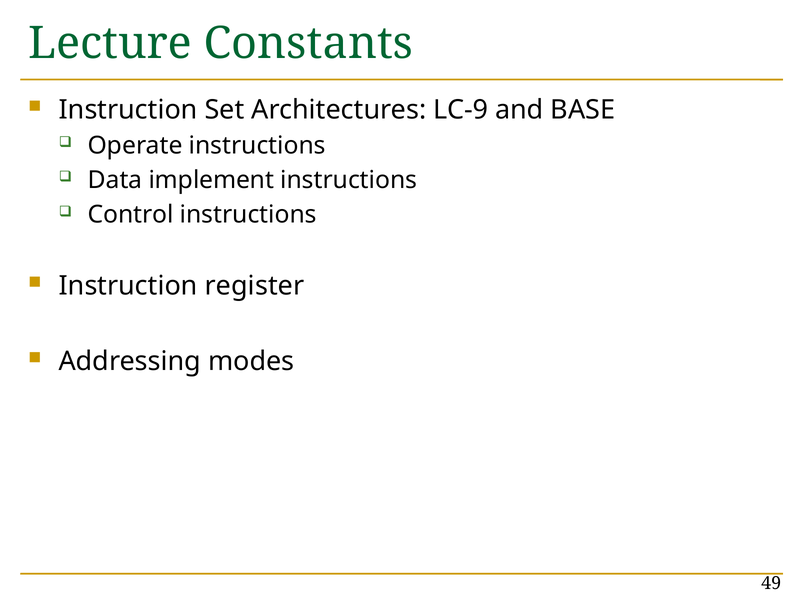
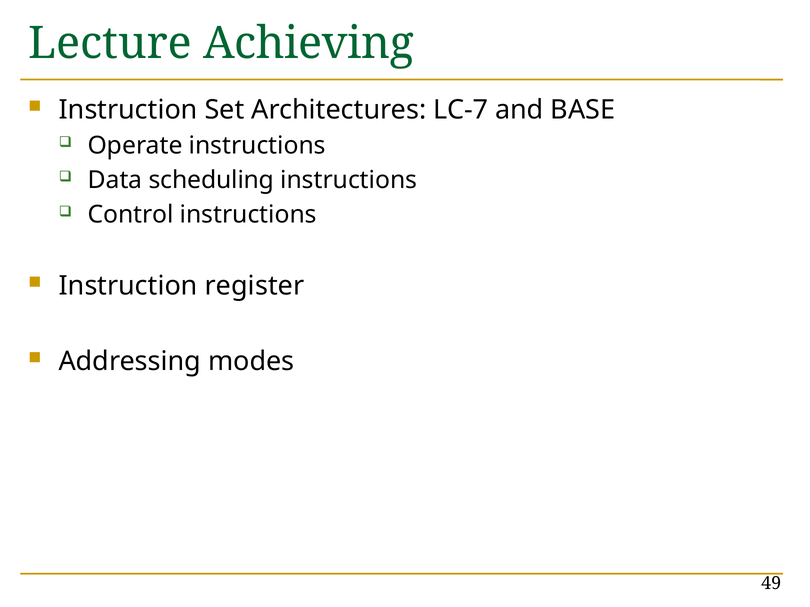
Constants: Constants -> Achieving (309, 44)
LC-9: LC-9 -> LC-7 (461, 110)
implement: implement -> scheduling (211, 180)
